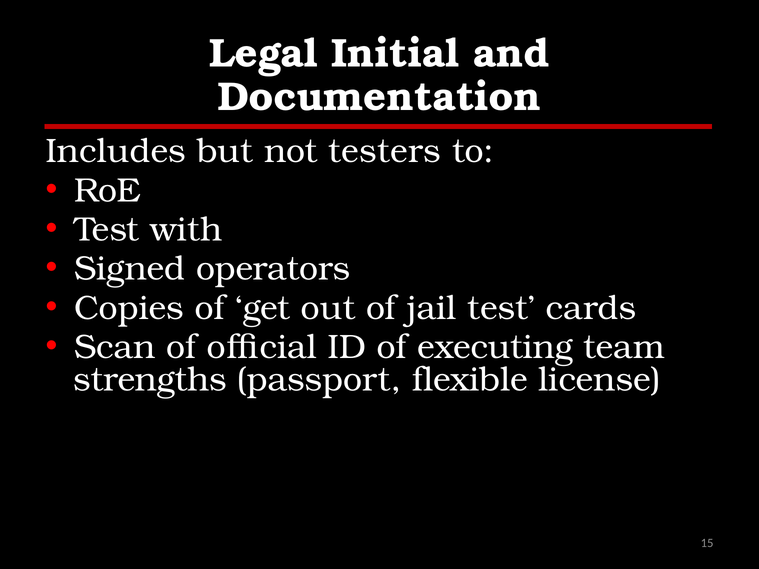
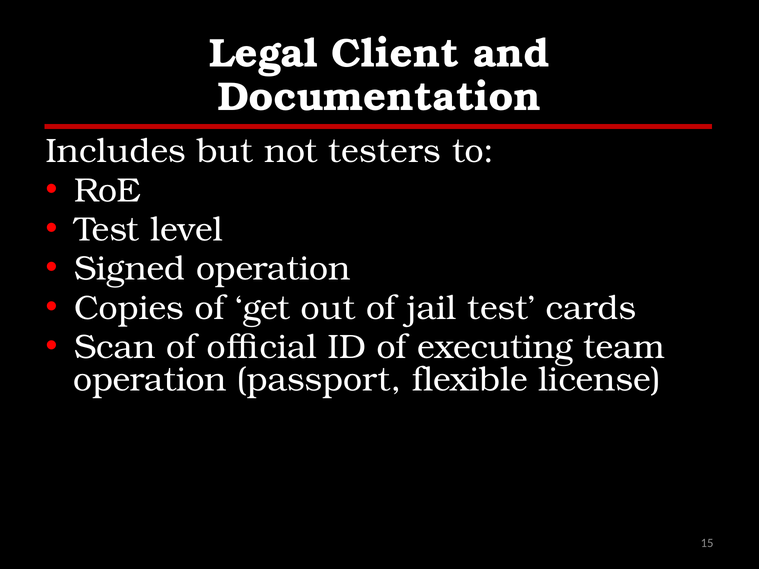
Initial: Initial -> Client (395, 54)
with: with -> level (186, 230)
Signed operators: operators -> operation (273, 269)
strengths: strengths -> operation (150, 380)
